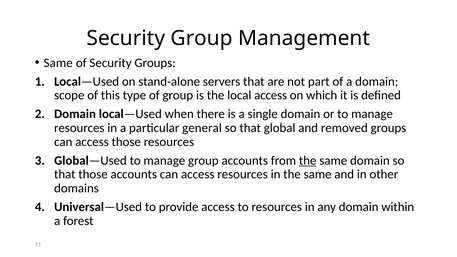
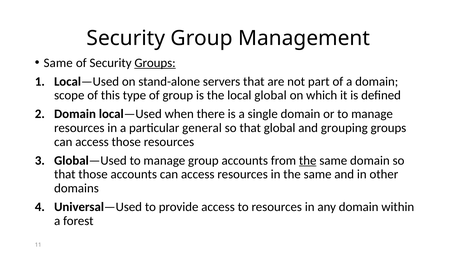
Groups underline: none -> present (155, 63)
local access: access -> global (271, 95)
removed: removed -> grouping (344, 128)
